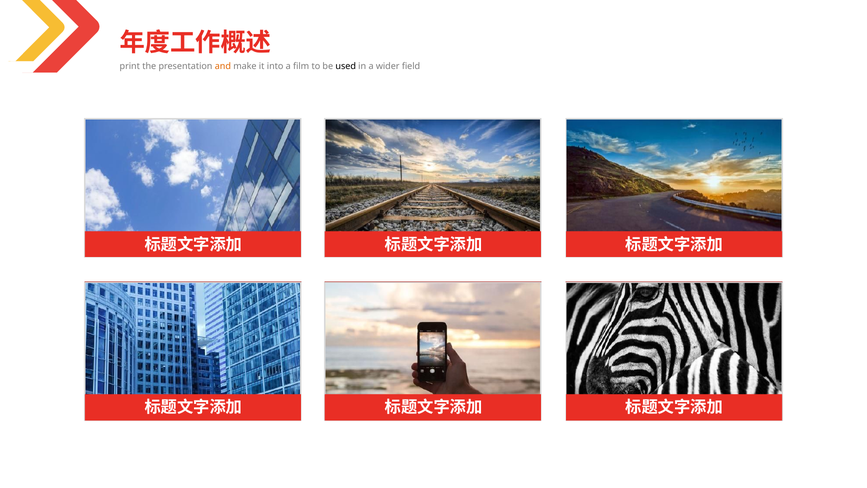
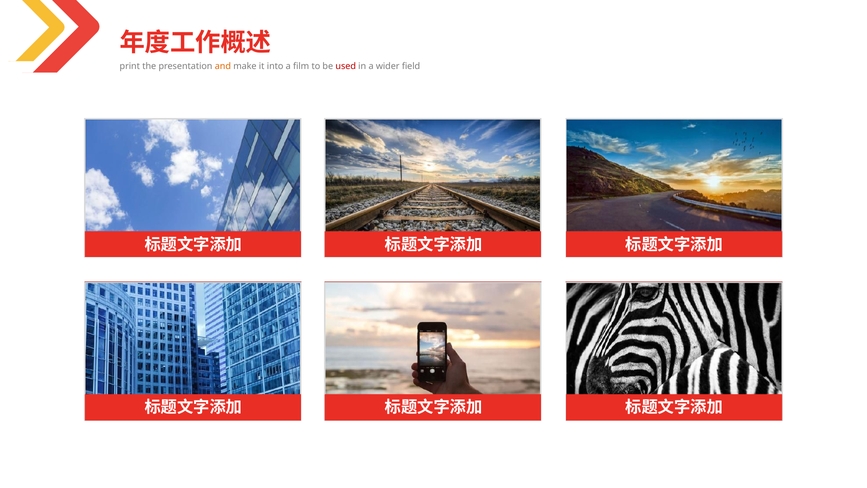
used colour: black -> red (346, 66)
